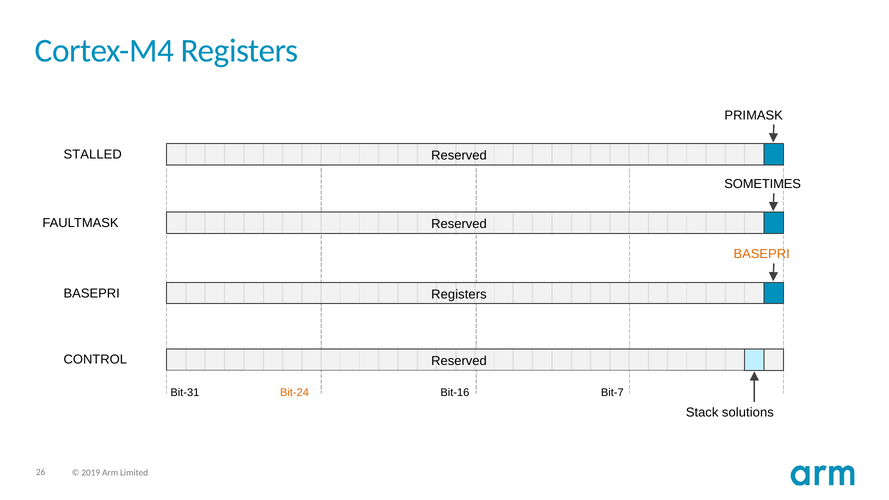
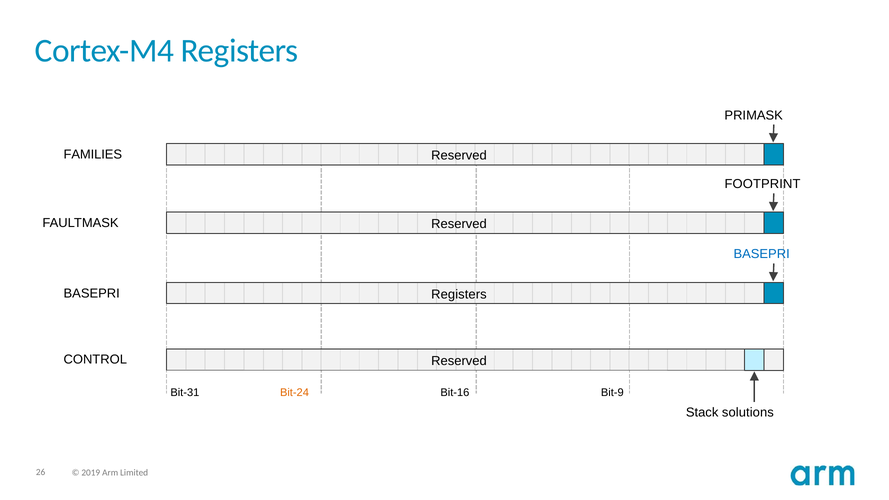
STALLED: STALLED -> FAMILIES (93, 154)
SOMETIMES: SOMETIMES -> FOOTPRINT (763, 184)
BASEPRI colour: orange -> blue (762, 254)
Bit-7: Bit-7 -> Bit-9 (612, 393)
